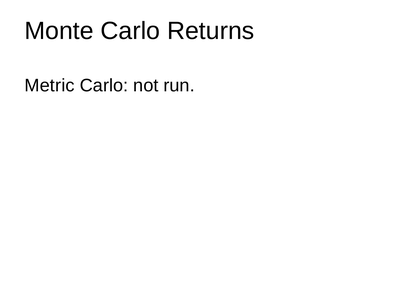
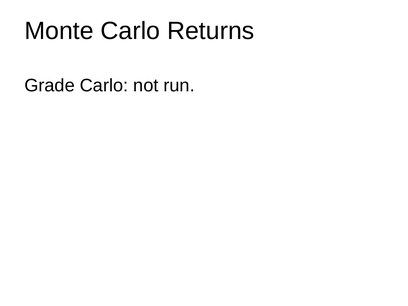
Metric: Metric -> Grade (50, 86)
